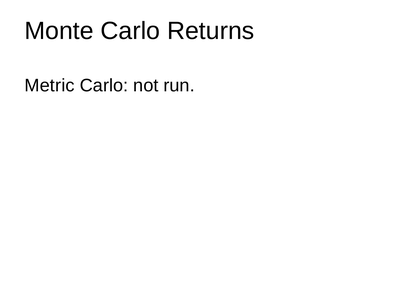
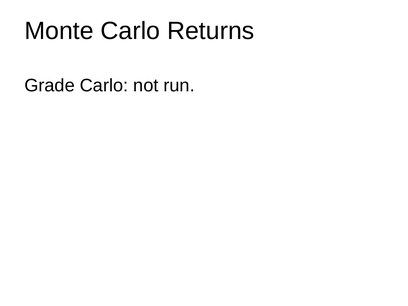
Metric: Metric -> Grade (50, 86)
